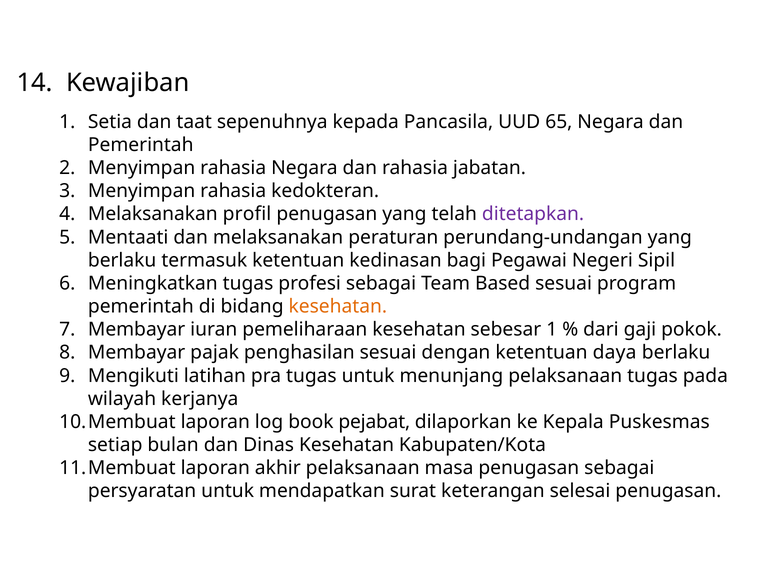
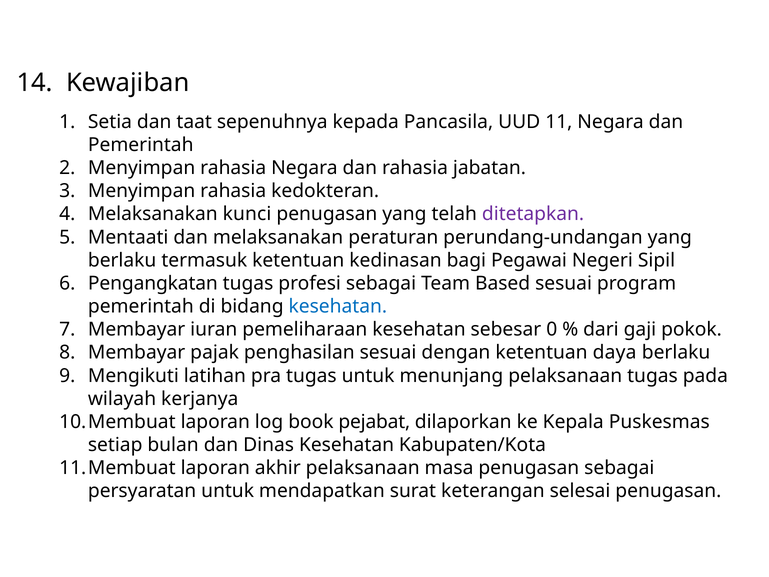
65: 65 -> 11 (559, 122)
profil: profil -> kunci (247, 214)
Meningkatkan: Meningkatkan -> Pengangkatan (153, 283)
kesehatan colour: orange -> blue (338, 306)
sebesar 1: 1 -> 0 (552, 329)
